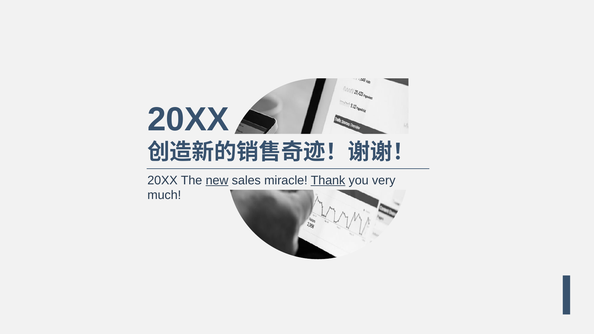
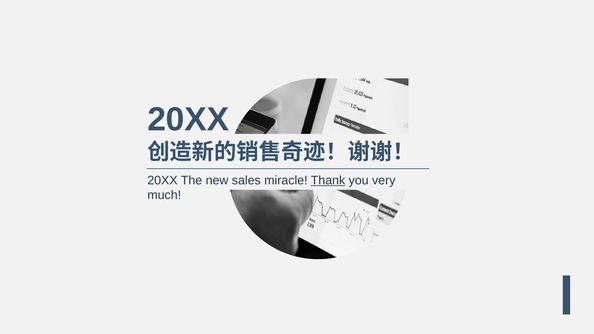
new underline: present -> none (217, 180)
